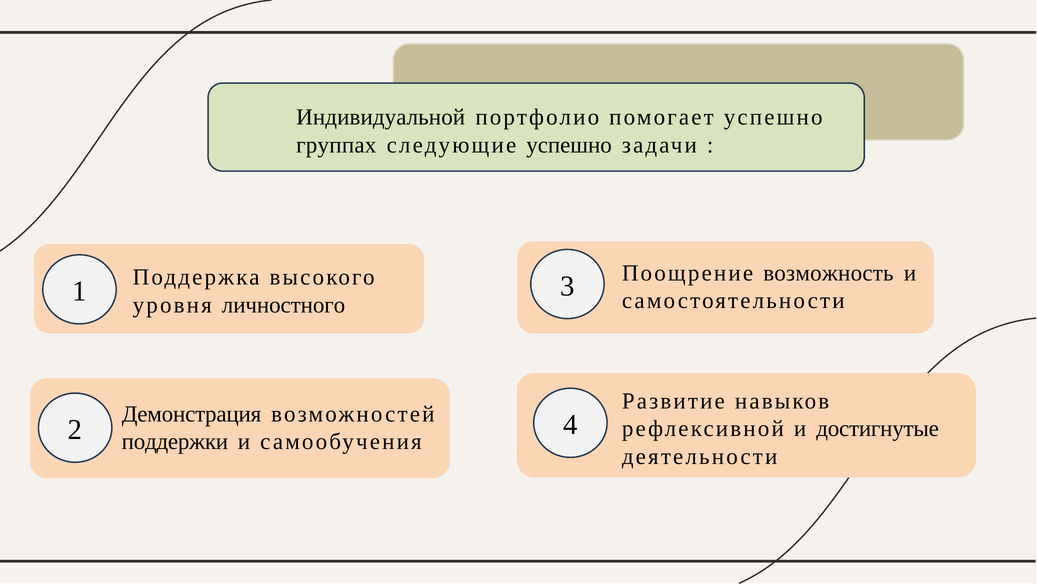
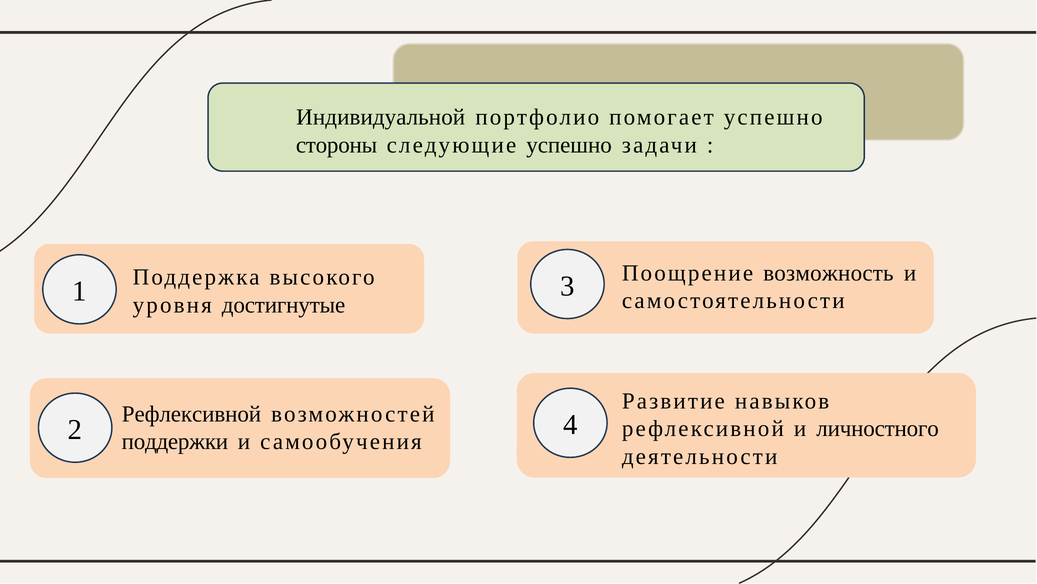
группах: группах -> стороны (337, 145)
личностного: личностного -> достигнутые (284, 305)
Демонстрация: Демонстрация -> Рефлексивной (191, 414)
достигнутые: достигнутые -> личностного (878, 429)
